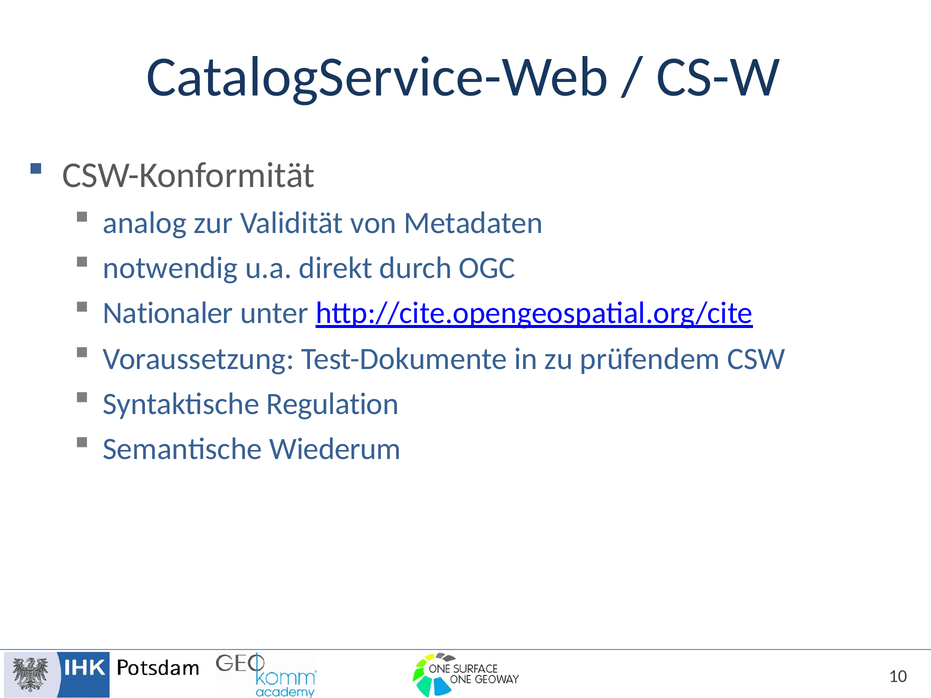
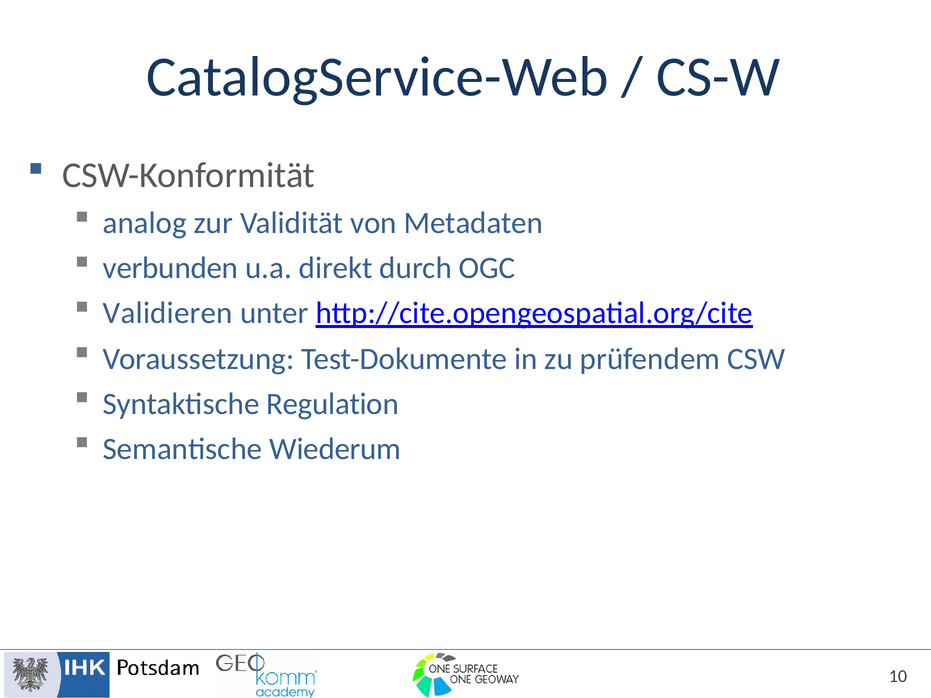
notwendig: notwendig -> verbunden (171, 268)
Nationaler: Nationaler -> Validieren (168, 313)
